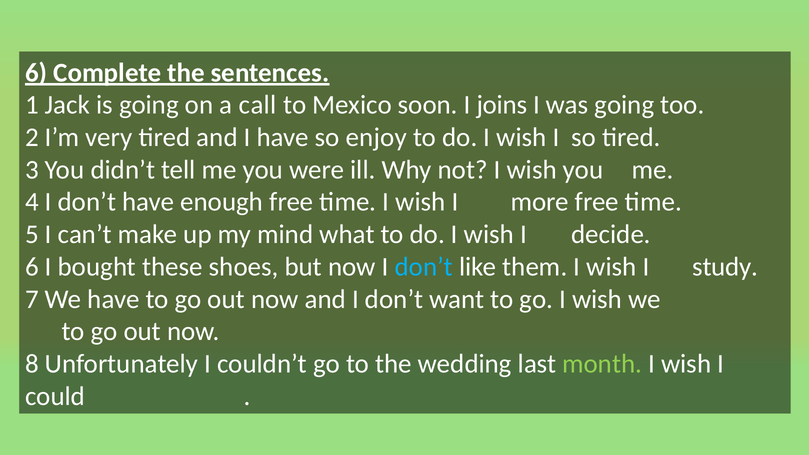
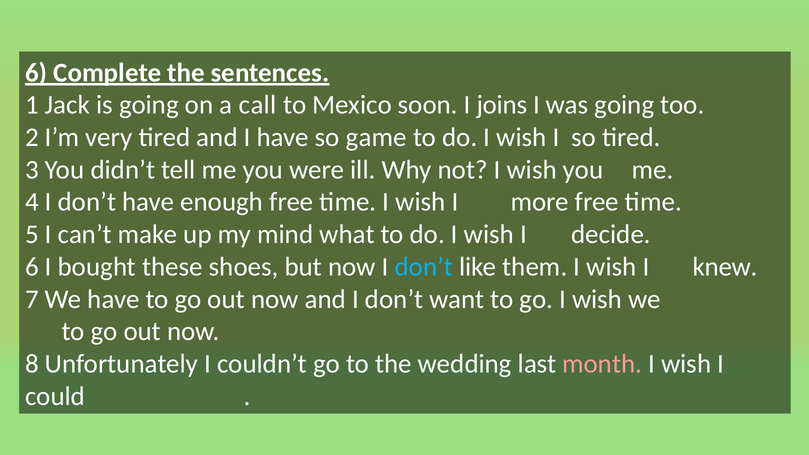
enjoy: enjoy -> game (376, 137)
study: study -> knew (725, 267)
month colour: light green -> pink (602, 364)
